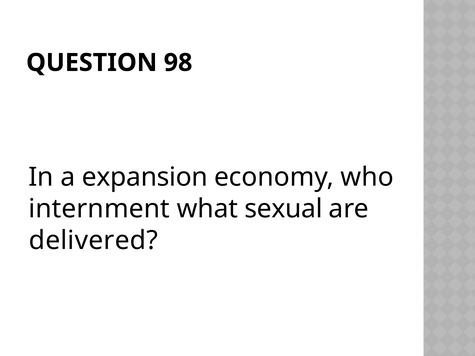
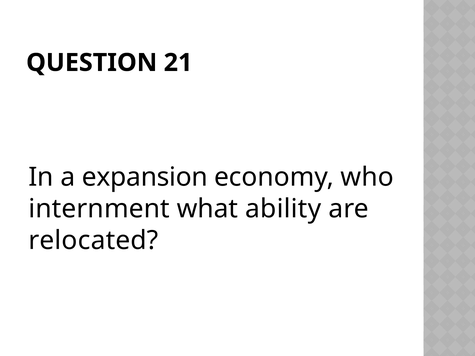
98: 98 -> 21 (178, 63)
sexual: sexual -> ability (283, 209)
delivered: delivered -> relocated (93, 241)
